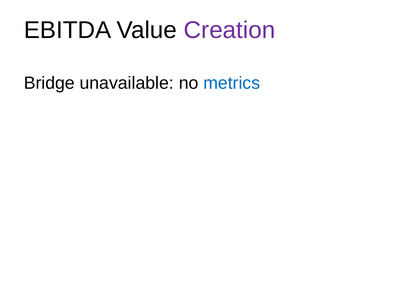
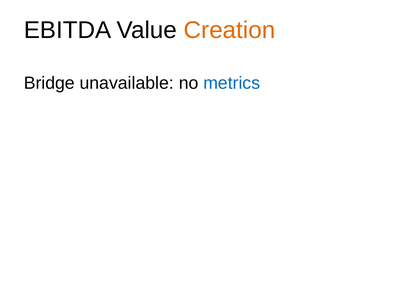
Creation colour: purple -> orange (229, 30)
